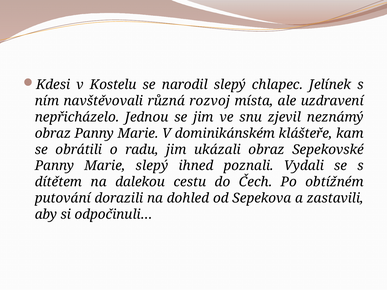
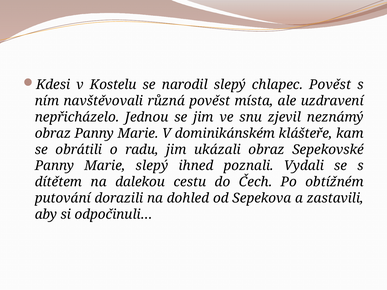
chlapec Jelínek: Jelínek -> Pověst (330, 85)
různá rozvoj: rozvoj -> pověst (210, 101)
